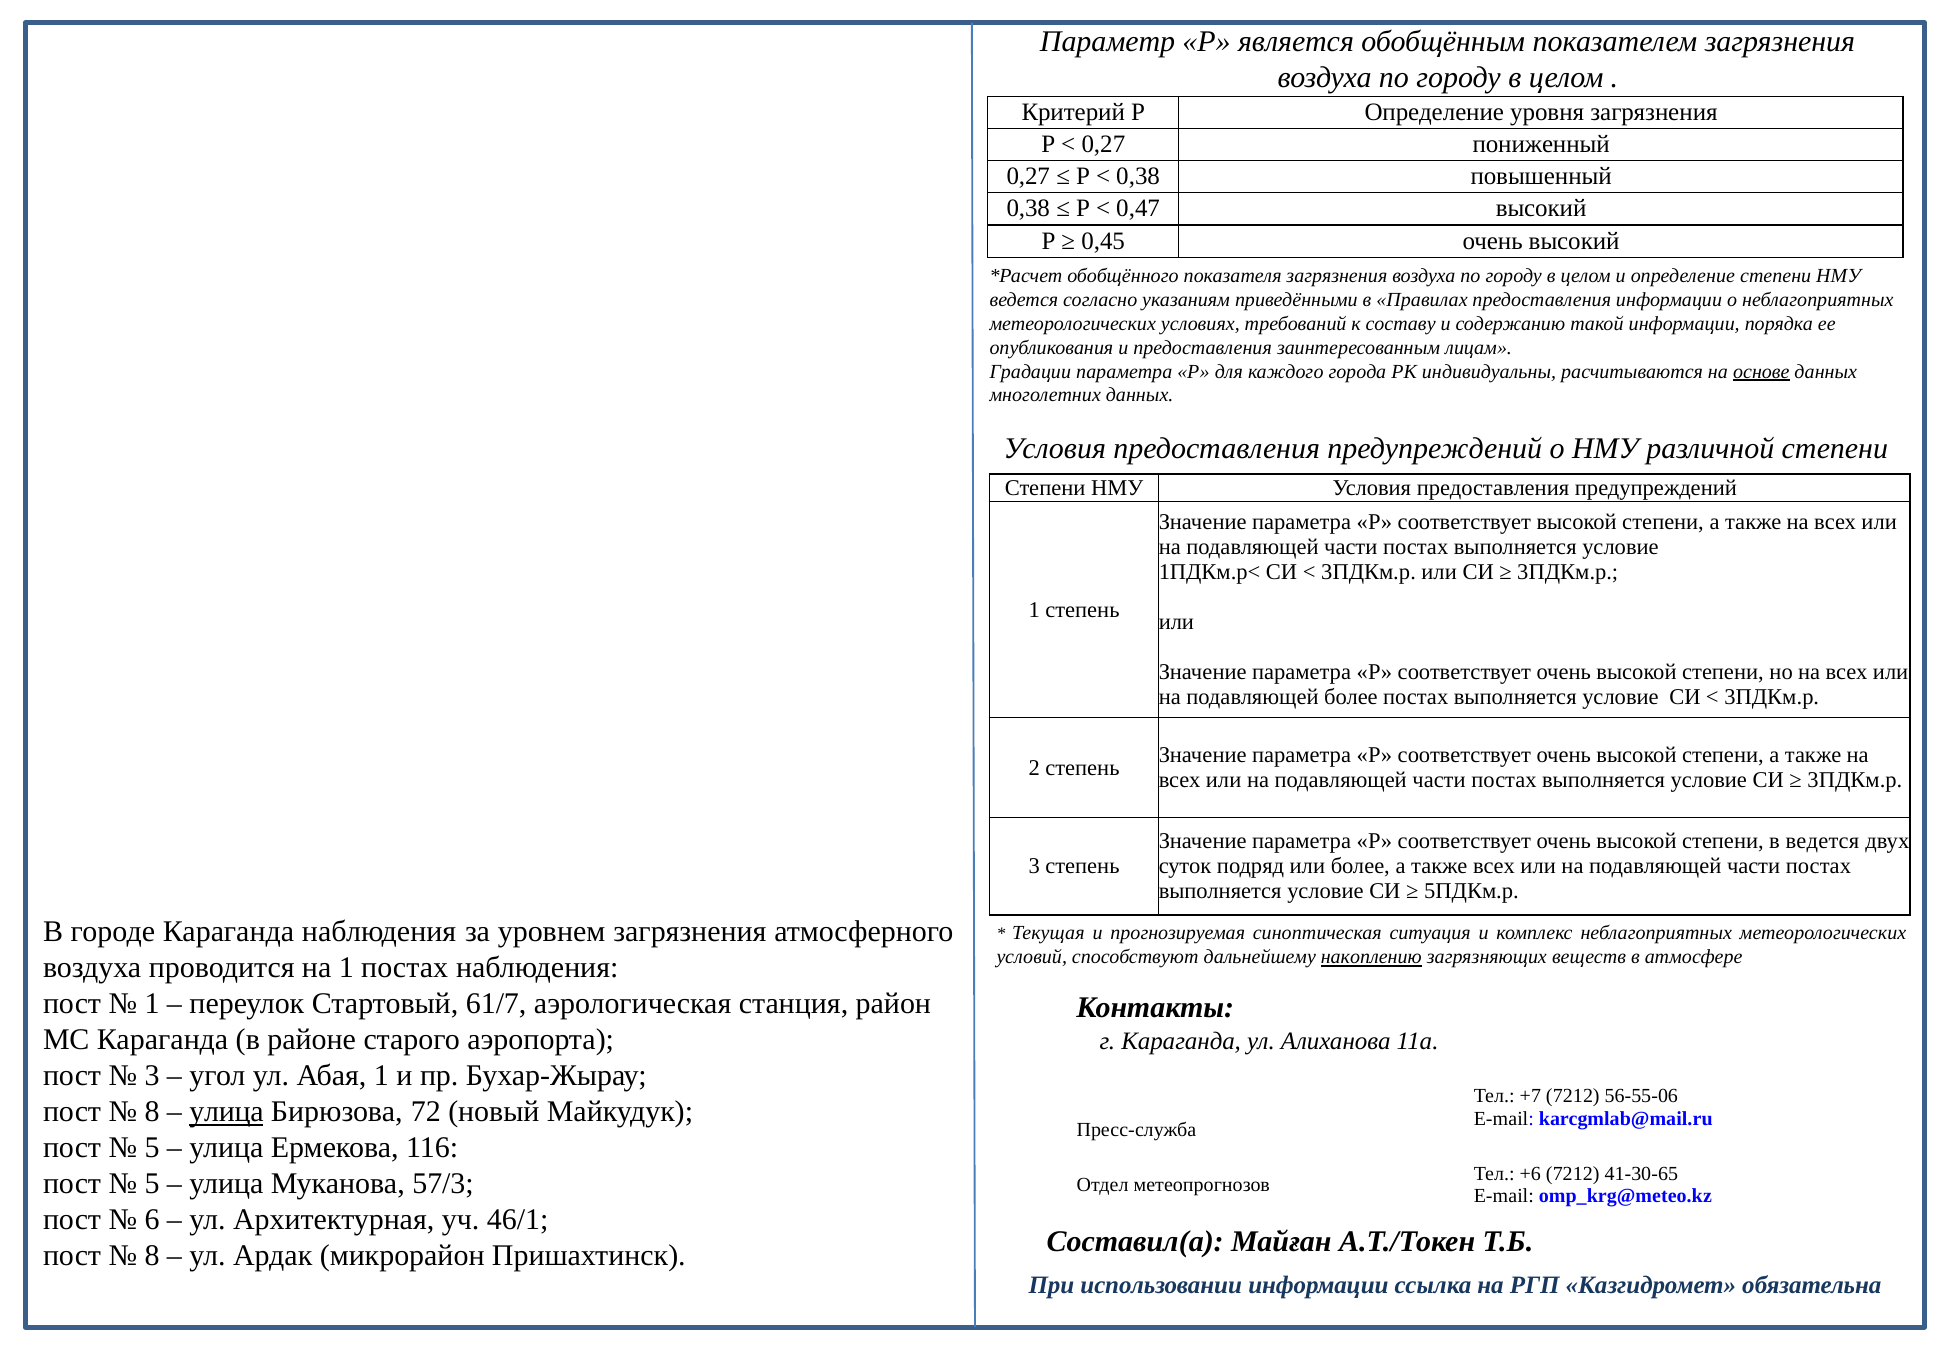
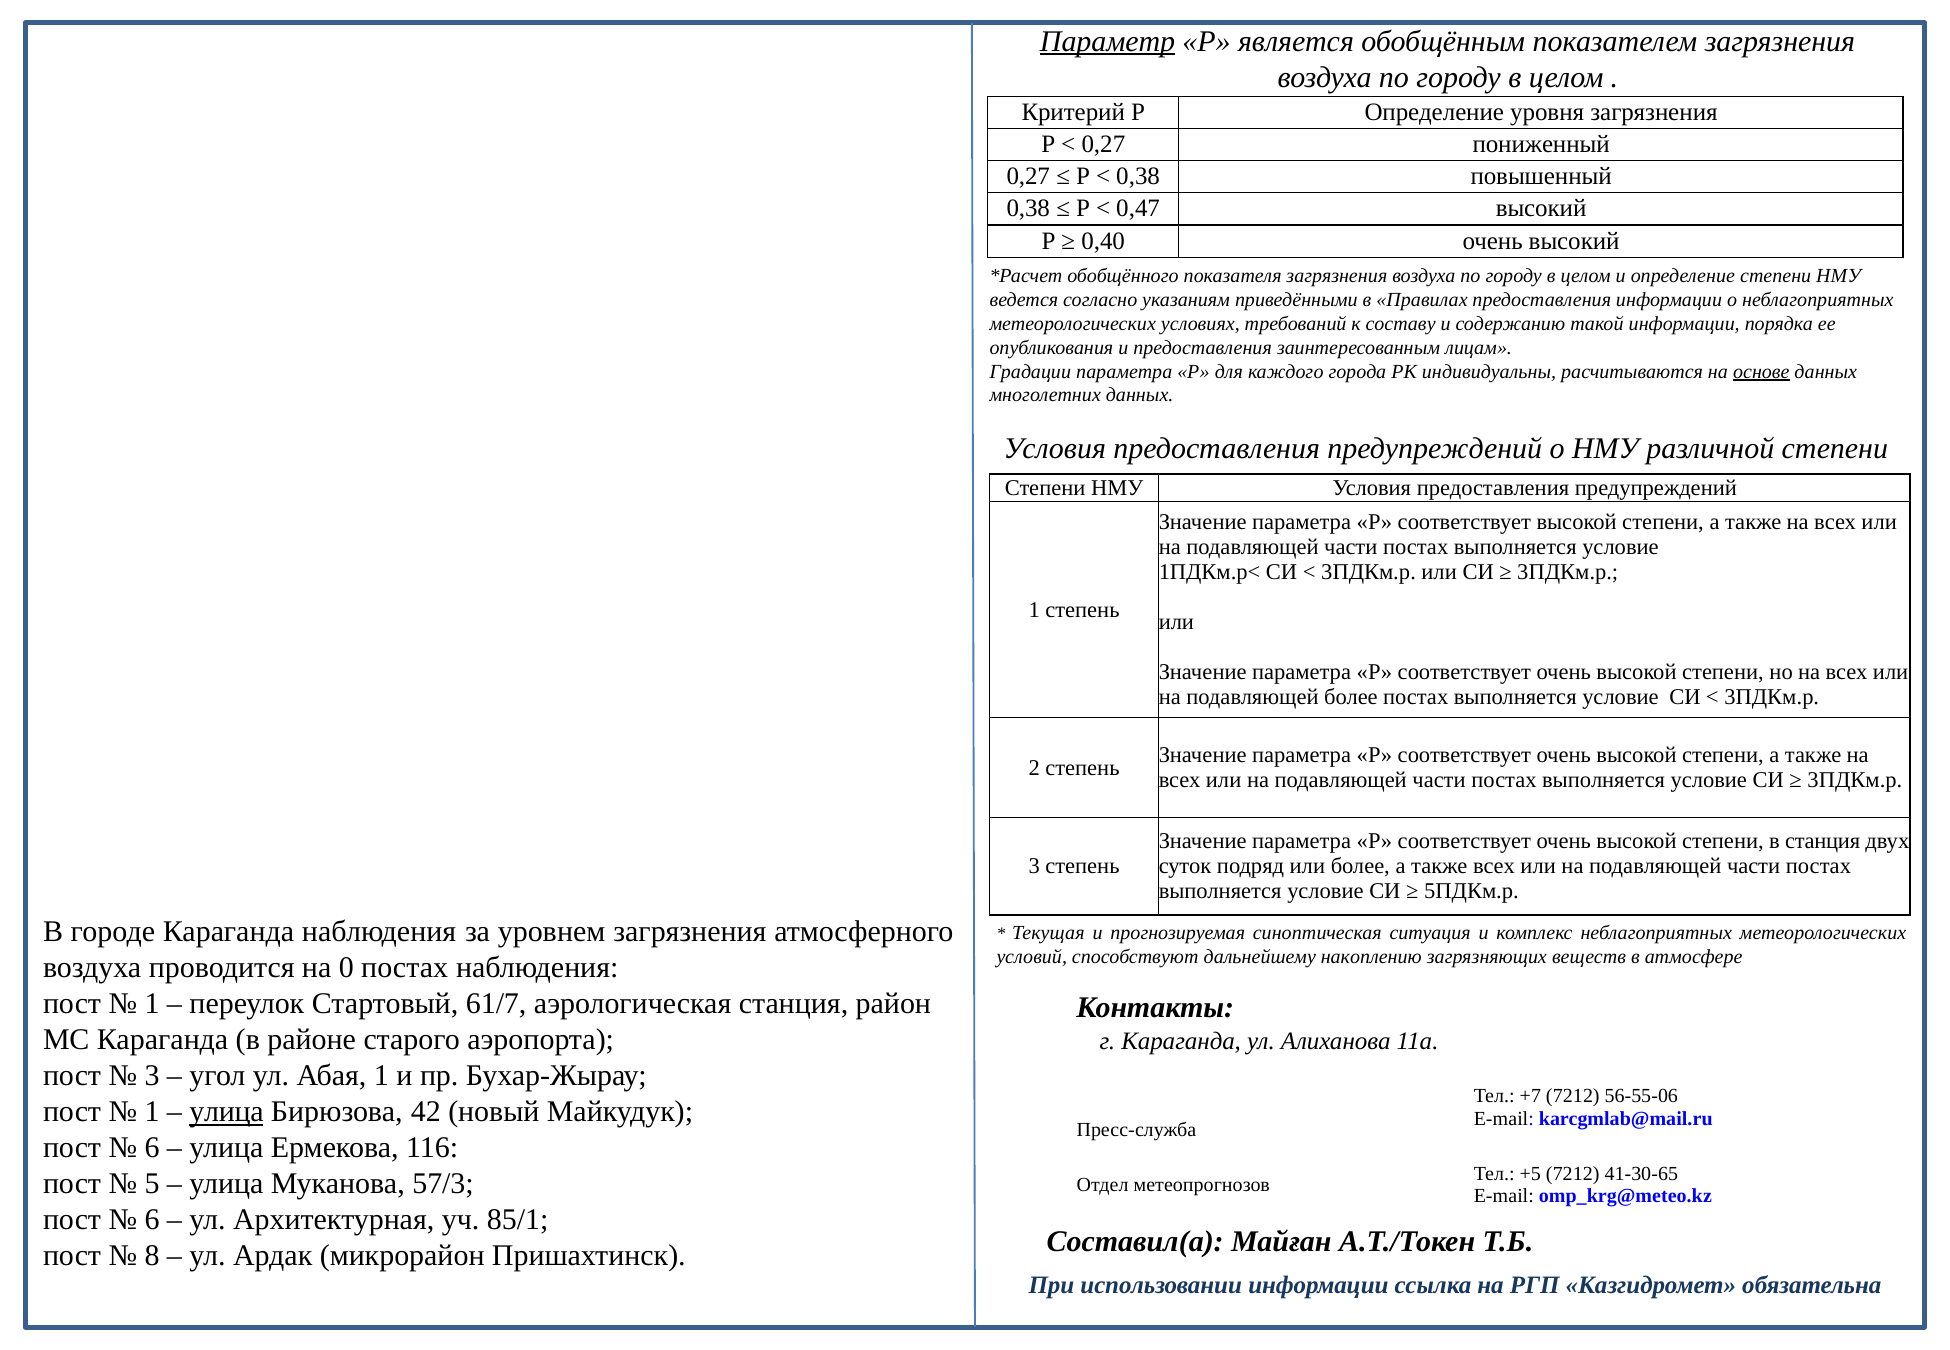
Параметр underline: none -> present (1108, 41)
0,45: 0,45 -> 0,40 (1103, 241)
в ведется: ведется -> станция (1823, 841)
накоплению underline: present -> none (1371, 957)
на 1: 1 -> 0 (346, 968)
8: 8 -> 1 (152, 1112)
72: 72 -> 42 (426, 1112)
5: 5 -> 6 (152, 1148)
+6: +6 -> +5 (1530, 1174)
46/1: 46/1 -> 85/1 (518, 1220)
